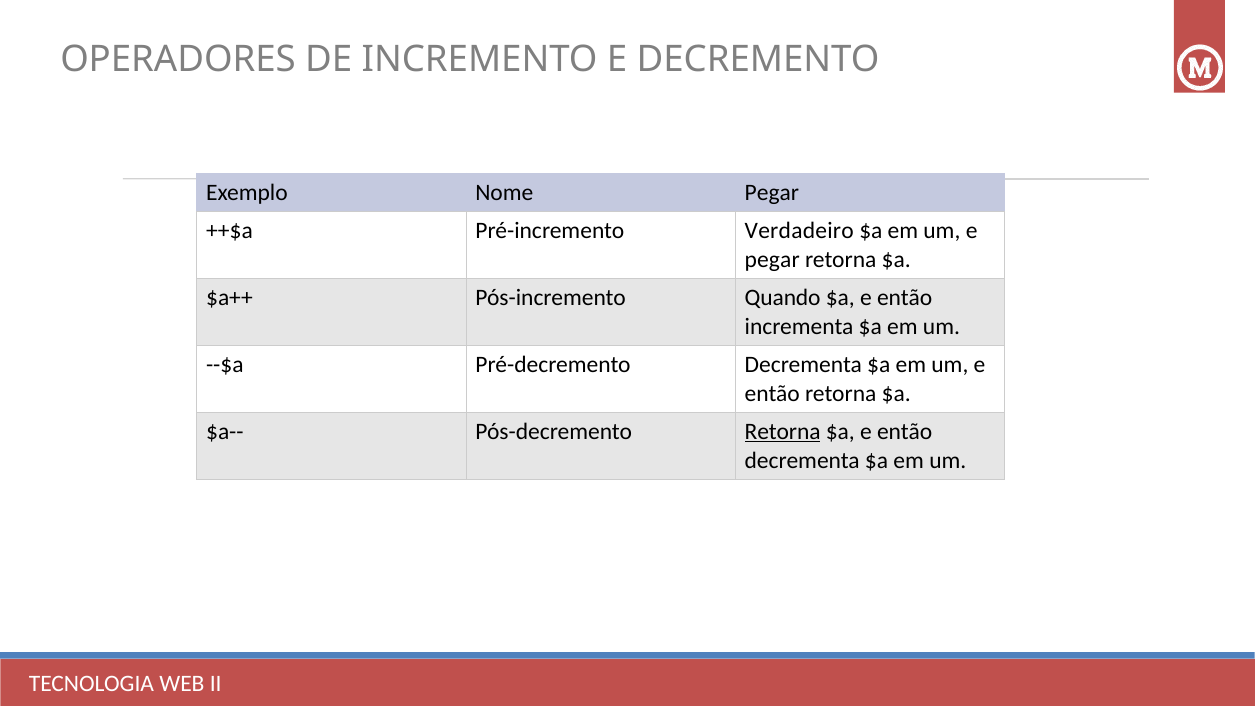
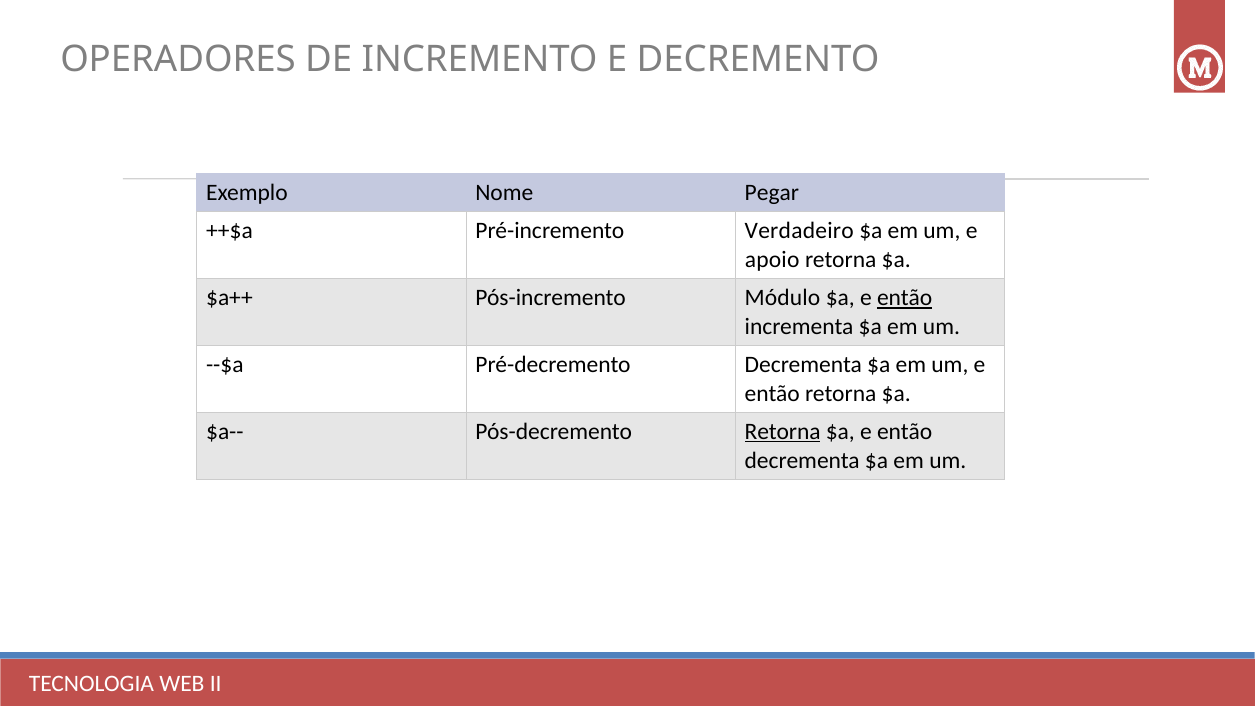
pegar: pegar -> apoio (772, 260)
Quando: Quando -> Módulo (783, 298)
então underline: none -> present (905, 298)
